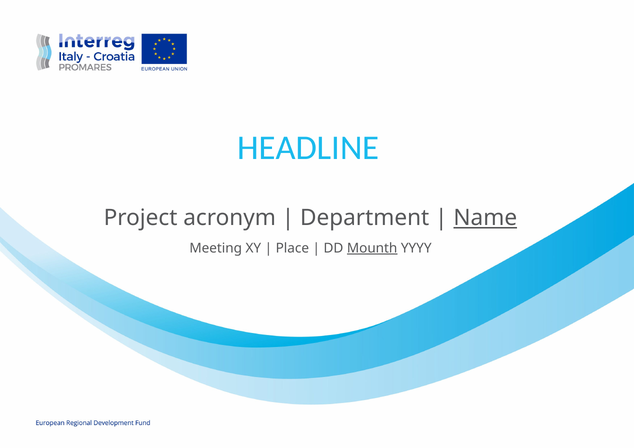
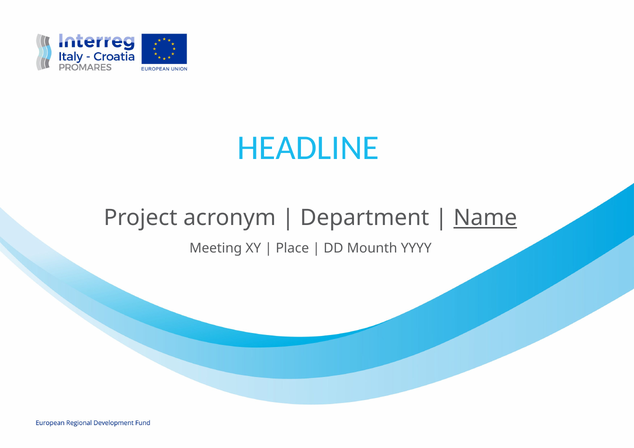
Mounth underline: present -> none (372, 248)
